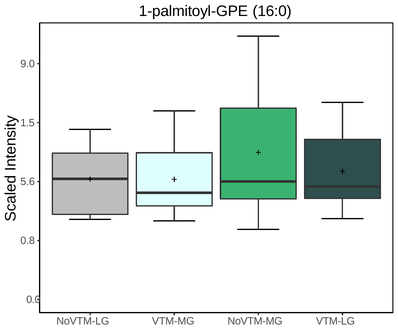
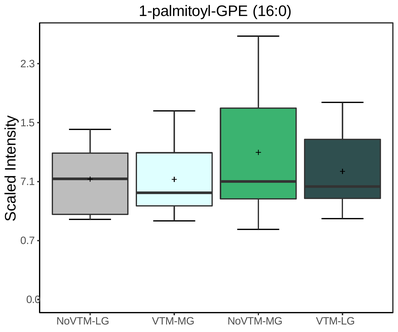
9.0: 9.0 -> 2.3 (28, 64)
5.6: 5.6 -> 7.1 (28, 182)
0.8: 0.8 -> 0.7 (28, 240)
